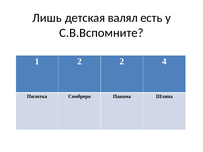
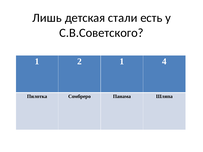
валял: валял -> стали (123, 18)
С.В.Вспомните: С.В.Вспомните -> С.В.Советского (101, 33)
2 2: 2 -> 1 (122, 62)
